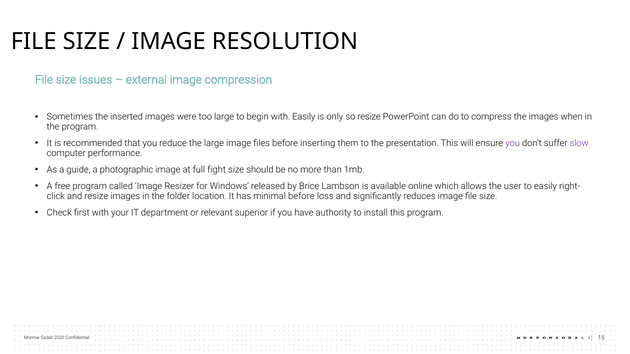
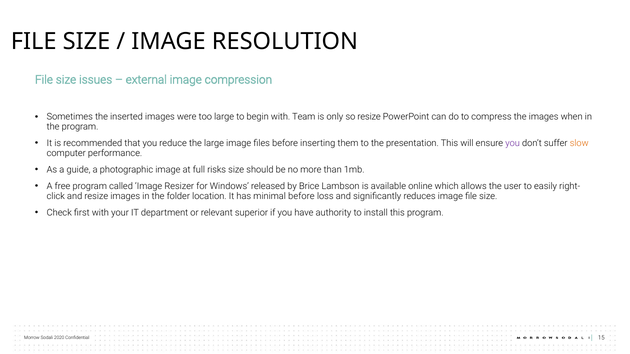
with Easily: Easily -> Team (304, 117)
slow colour: purple -> orange (579, 143)
fight: fight -> risks (217, 170)
